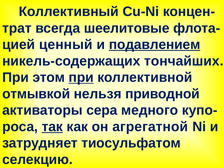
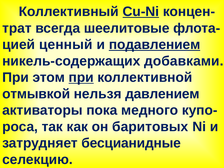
Cu-Ni underline: none -> present (141, 12)
тончайших: тончайших -> добавками (184, 61)
приводной: приводной -> давлением (162, 94)
сера: сера -> пока (102, 110)
так underline: present -> none (52, 127)
агрегатной: агрегатной -> баритовых (150, 127)
тиосульфатом: тиосульфатом -> бесцианидные (131, 143)
